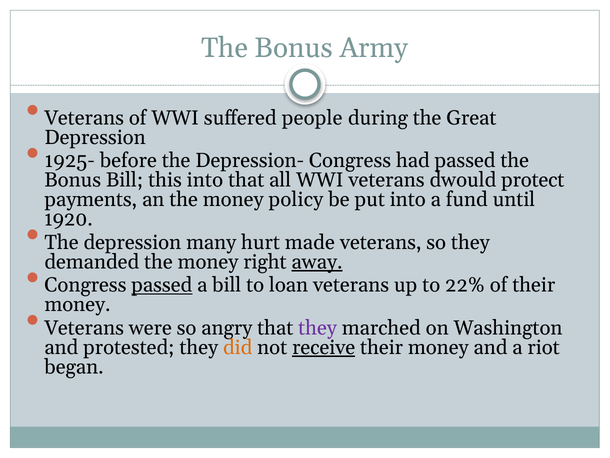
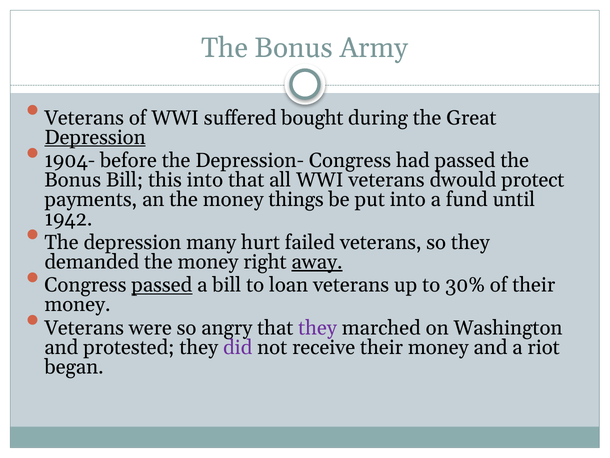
people: people -> bought (312, 118)
Depression underline: none -> present (95, 137)
1925-: 1925- -> 1904- (70, 160)
policy: policy -> things (296, 199)
1920: 1920 -> 1942 (68, 219)
made: made -> failed (310, 242)
22%: 22% -> 30% (465, 285)
did colour: orange -> purple (238, 347)
receive underline: present -> none (324, 347)
